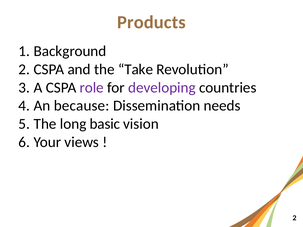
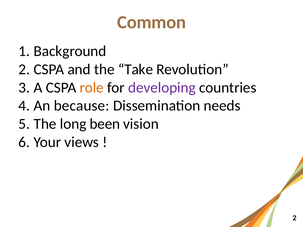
Products: Products -> Common (152, 22)
role colour: purple -> orange (92, 88)
basic: basic -> been (105, 124)
